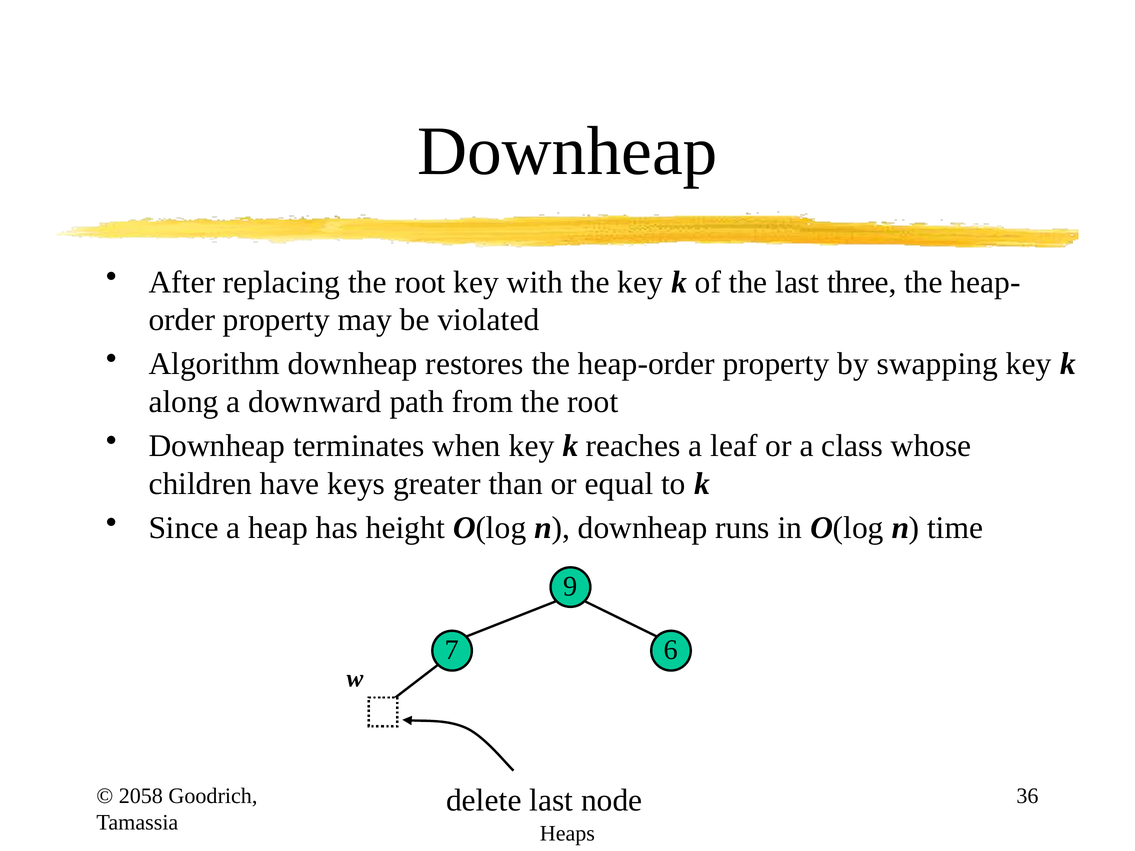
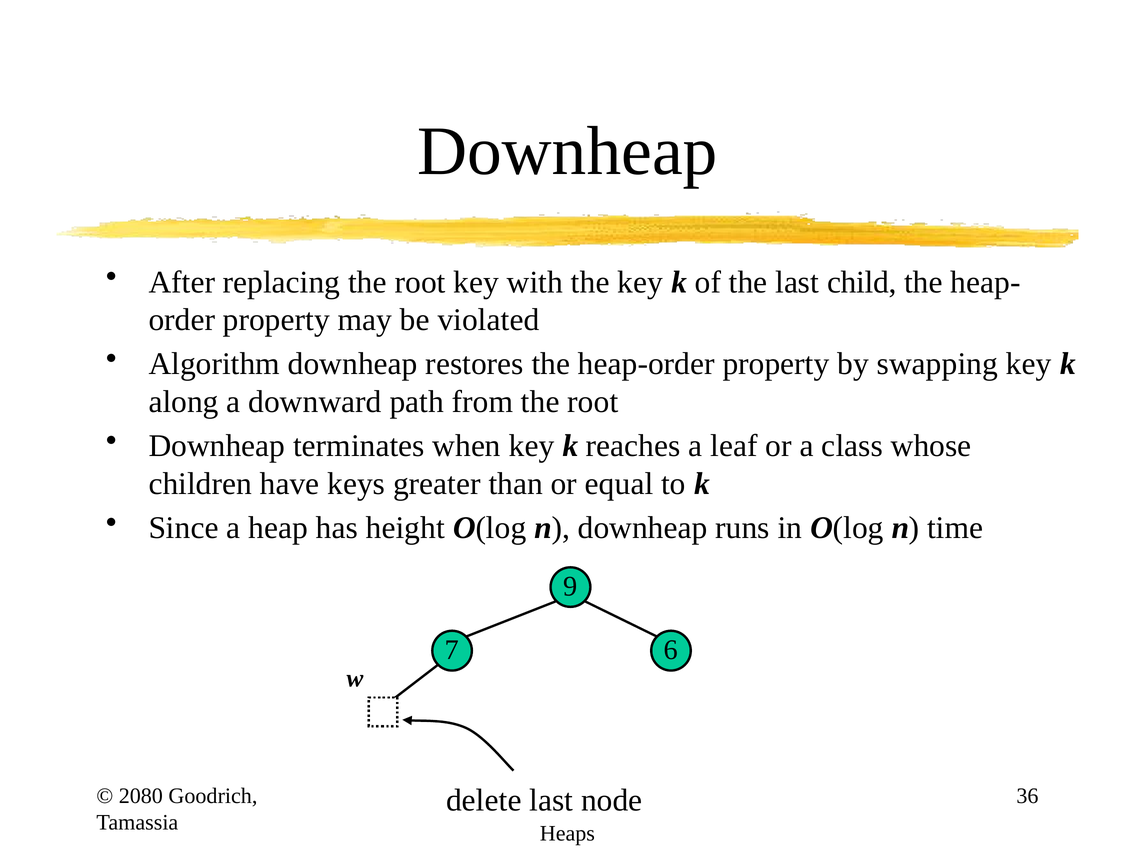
three: three -> child (862, 282)
2058: 2058 -> 2080 (141, 796)
